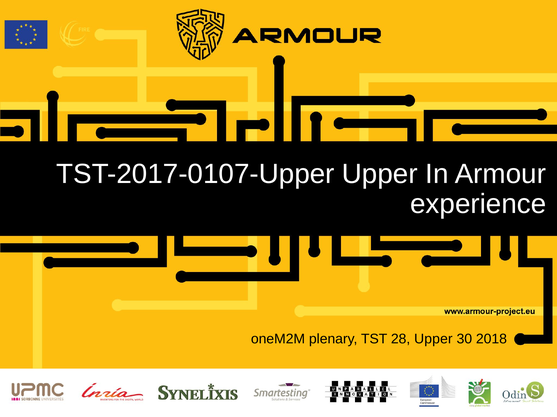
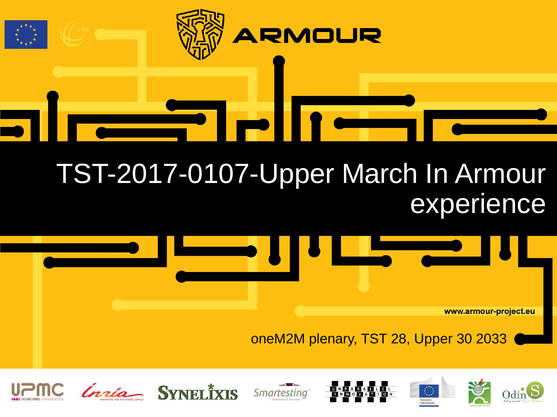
TST-2017-0107-Upper Upper: Upper -> March (380, 174)
2018: 2018 -> 2033 (491, 340)
